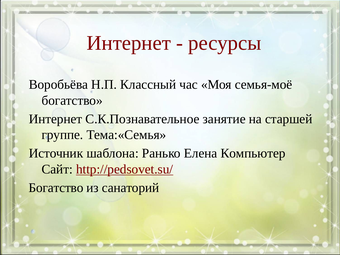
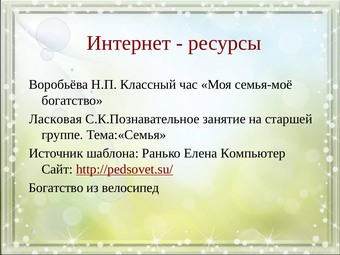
Интернет: Интернет -> Ласковая (55, 119)
санаторий: санаторий -> велосипед (131, 188)
